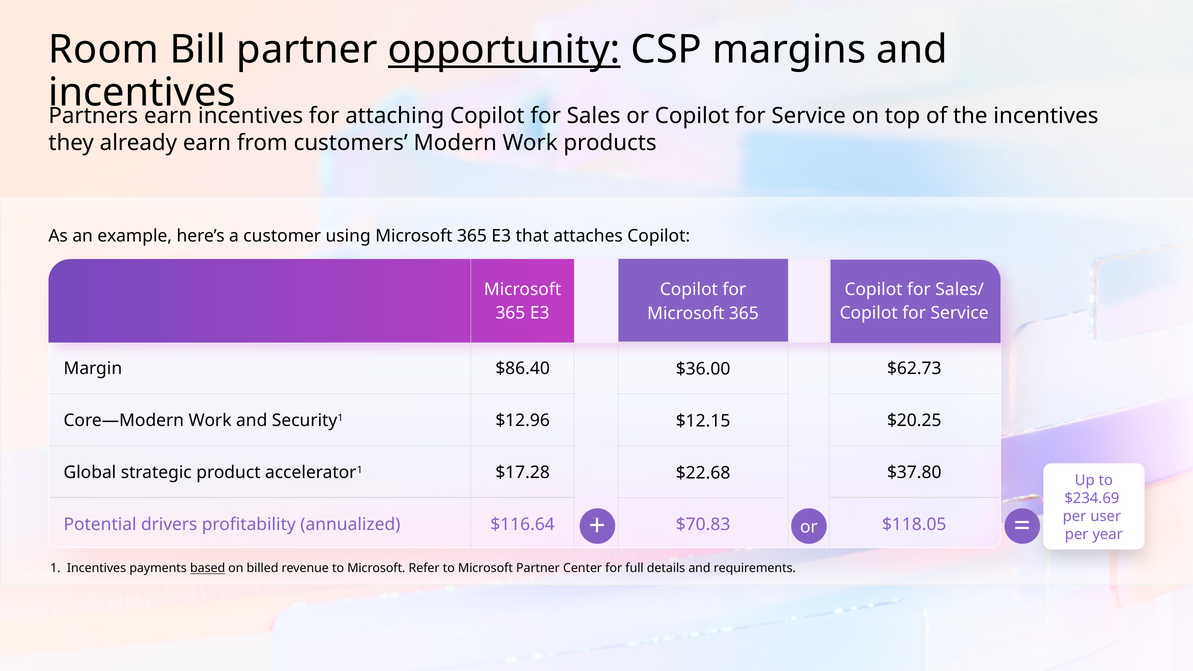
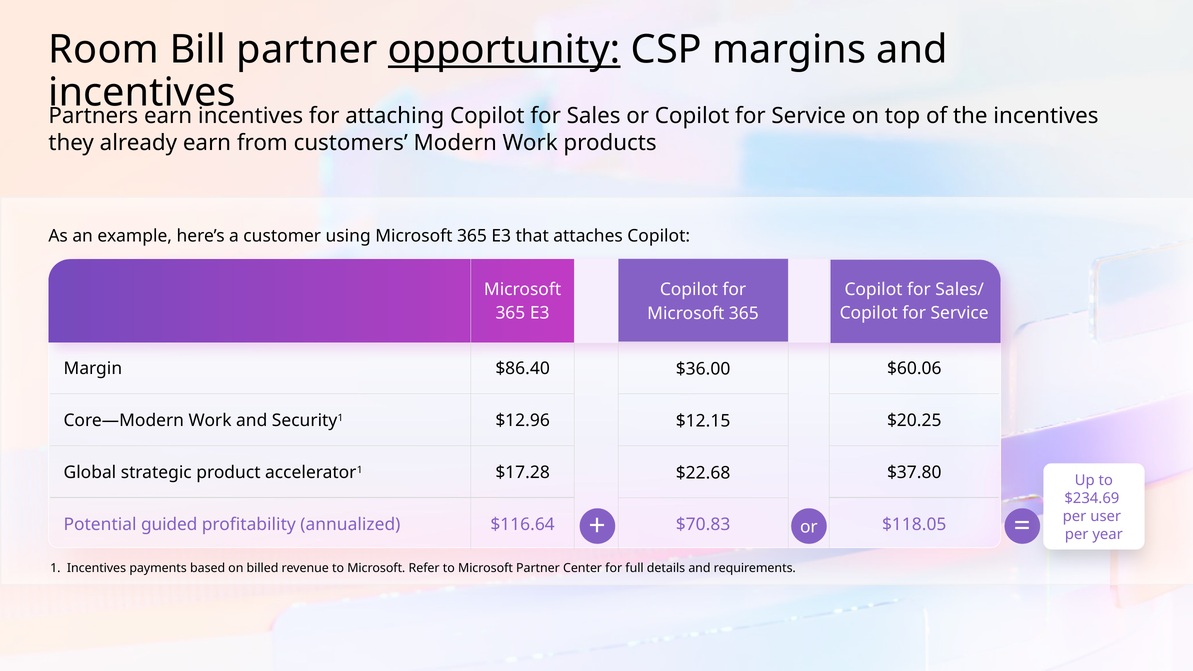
$62.73: $62.73 -> $60.06 (914, 369)
drivers: drivers -> guided (169, 525)
based underline: present -> none (208, 568)
